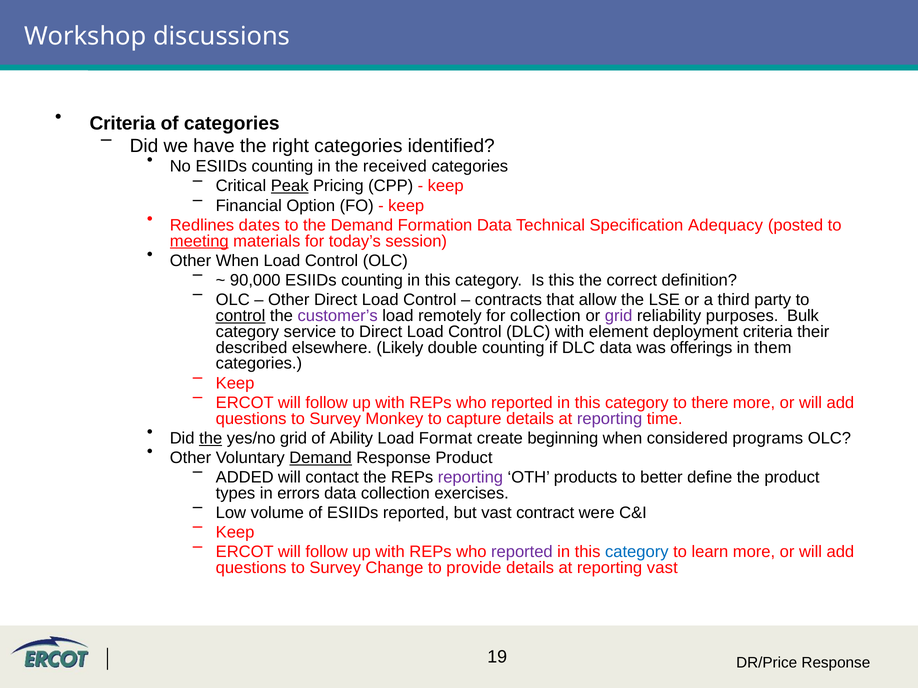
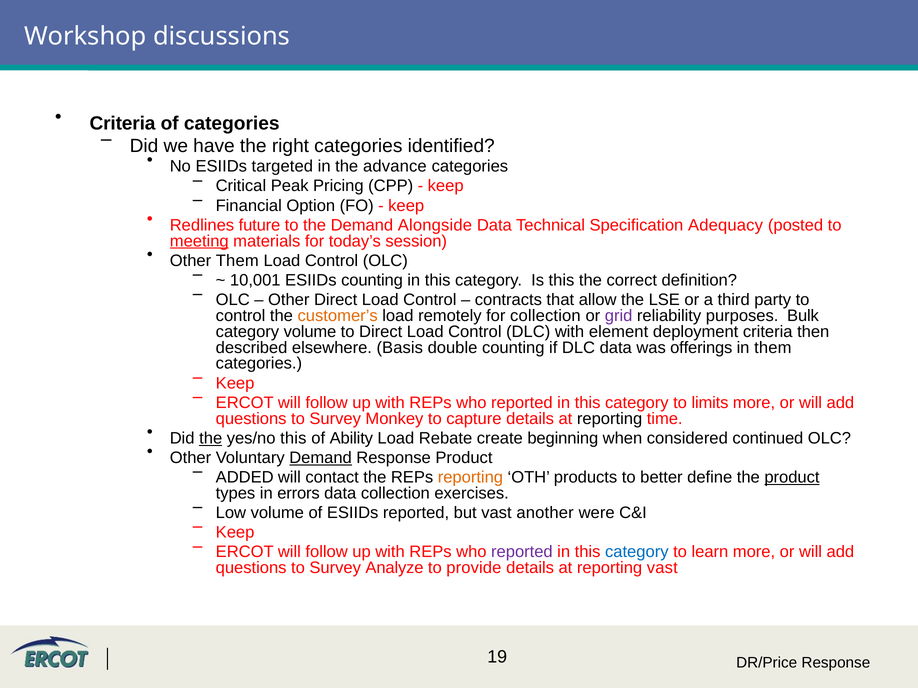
No ESIIDs counting: counting -> targeted (282, 167)
received: received -> advance (395, 167)
Peak underline: present -> none (290, 186)
dates: dates -> future (260, 225)
Formation: Formation -> Alongside (435, 225)
Other When: When -> Them (237, 261)
90,000: 90,000 -> 10,001 (255, 280)
control underline: present -> none (241, 316)
customer’s colour: purple -> orange (338, 316)
category service: service -> volume (310, 332)
their: their -> then (813, 332)
Likely: Likely -> Basis (400, 348)
there: there -> limits (710, 403)
reporting colour: purple -> black (610, 419)
yes/no grid: grid -> this (293, 438)
Format: Format -> Rebate (446, 438)
programs: programs -> continued (768, 438)
reporting colour: purple -> orange (470, 478)
product underline: none -> present (792, 478)
contract: contract -> another (545, 513)
Change: Change -> Analyze (395, 568)
